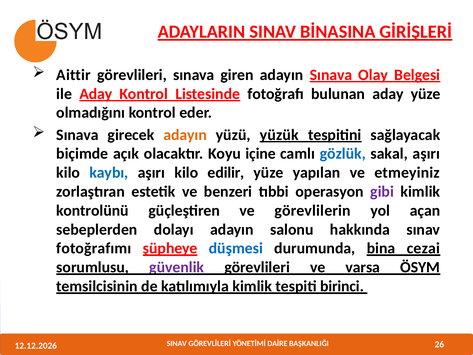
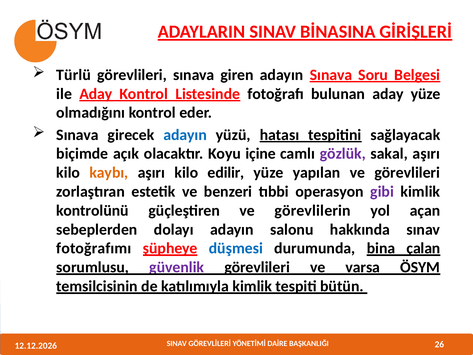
Aittir: Aittir -> Türlü (74, 75)
Olay: Olay -> Soru (373, 75)
adayın colour: orange -> blue (185, 135)
yüzük: yüzük -> hatası (279, 135)
gözlük colour: blue -> purple (343, 154)
kaybı colour: blue -> orange (109, 173)
ve etmeyiniz: etmeyiniz -> görevlileri (407, 173)
cezai: cezai -> çalan (424, 248)
birinci: birinci -> bütün (342, 286)
